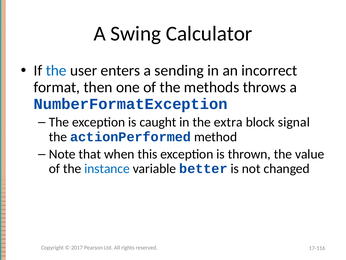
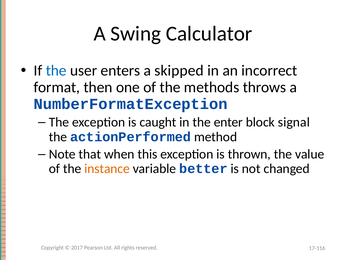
sending: sending -> skipped (179, 70)
extra: extra -> enter (228, 122)
instance colour: blue -> orange (107, 168)
